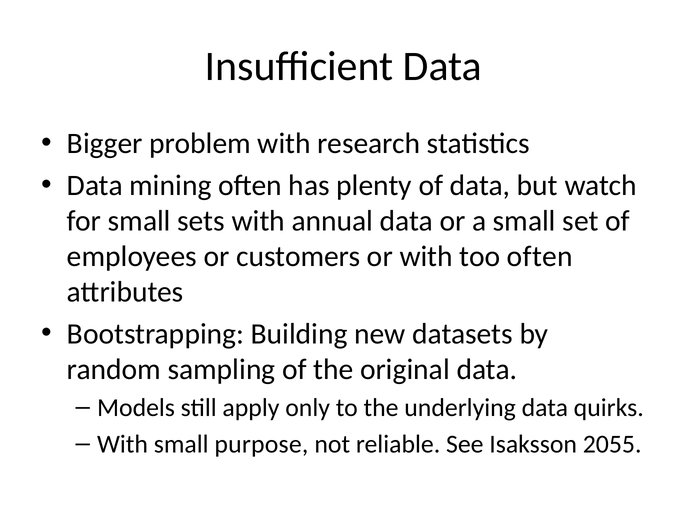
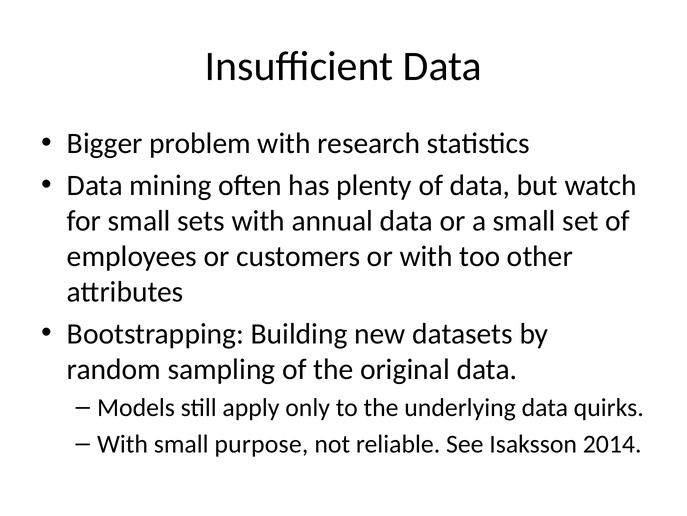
too often: often -> other (540, 256)
2055: 2055 -> 2014 (612, 443)
